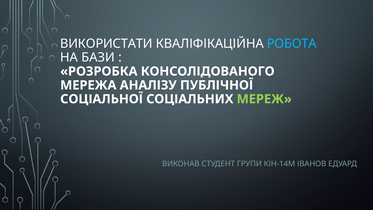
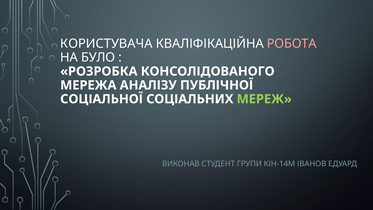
ВИКОРИСТАТИ: ВИКОРИСТАТИ -> КОРИСТУВАЧА (106, 44)
РОБОТА colour: light blue -> pink (292, 44)
БАЗИ: БАЗИ -> БУЛО (98, 57)
